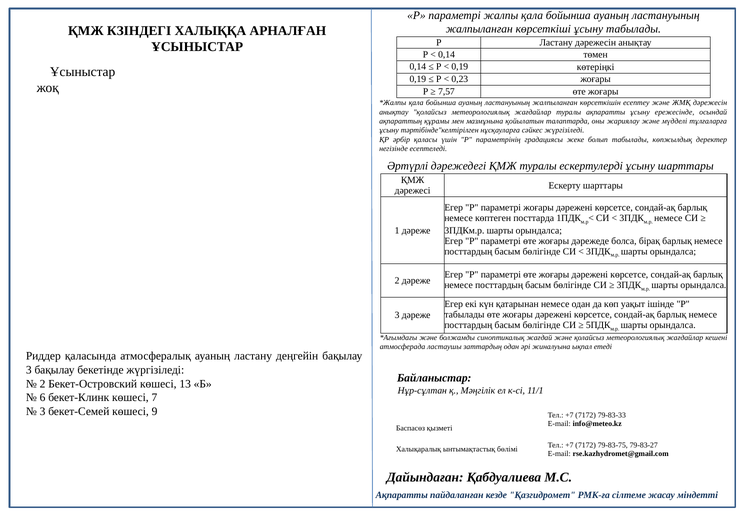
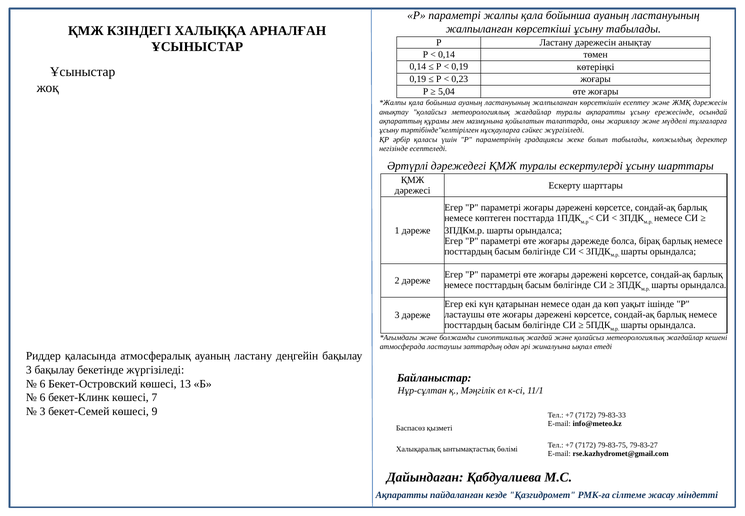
7,57: 7,57 -> 5,04 (446, 91)
табылады: табылады -> ластаушы (465, 314)
2: 2 -> 6 (43, 384)
